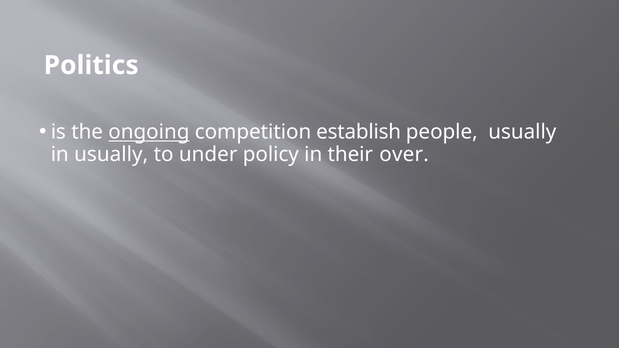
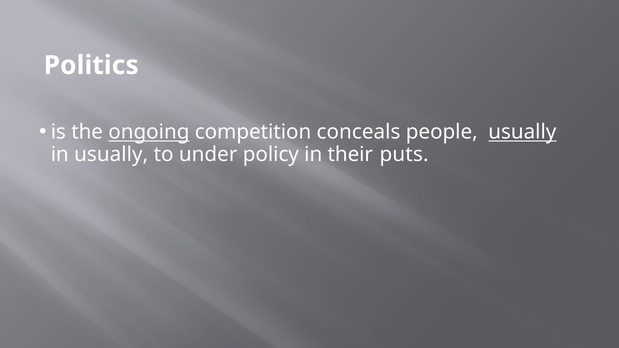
establish: establish -> conceals (359, 132)
usually underline: none -> present (522, 132)
over: over -> puts (404, 154)
